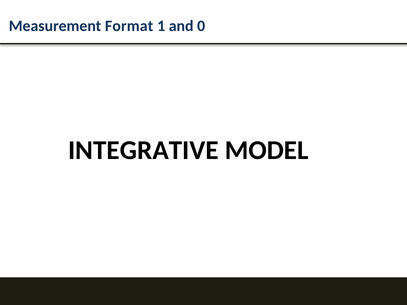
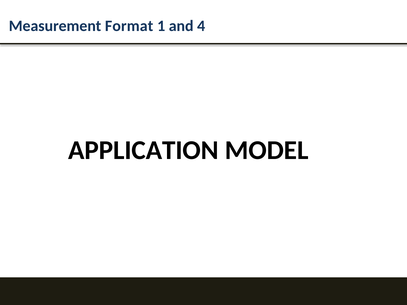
0: 0 -> 4 (201, 26)
INTEGRATIVE: INTEGRATIVE -> APPLICATION (143, 150)
